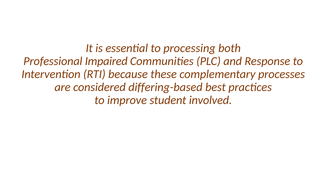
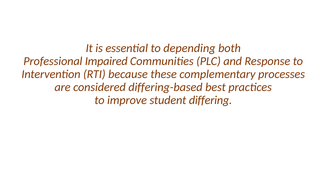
processing: processing -> depending (189, 48)
involved: involved -> differing (210, 100)
